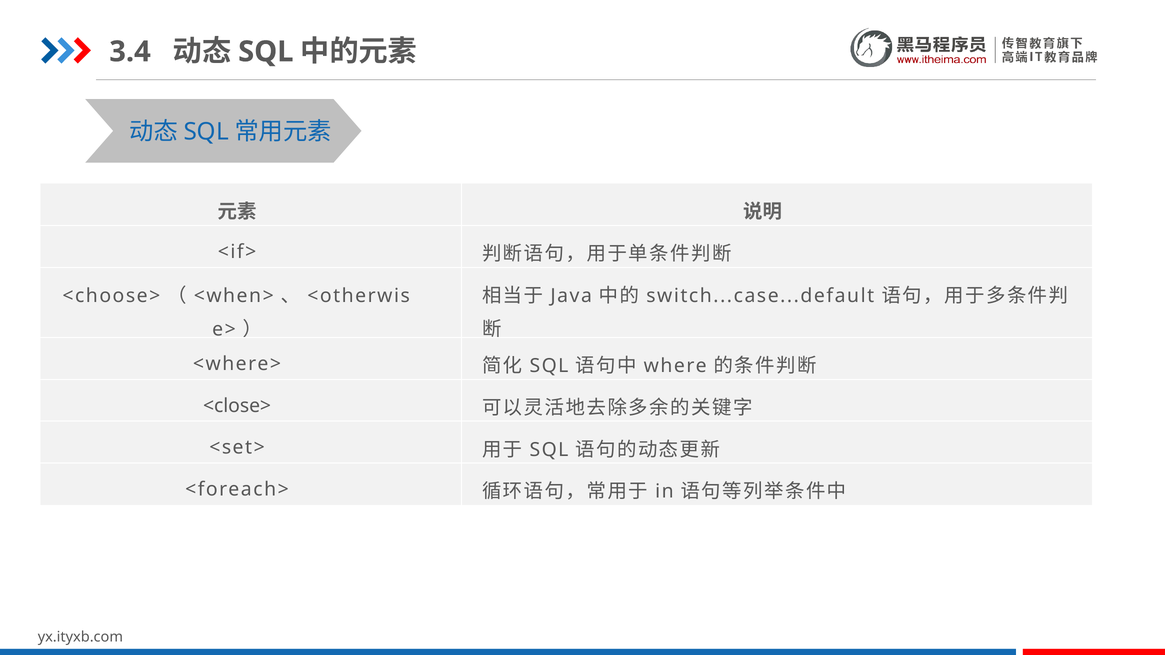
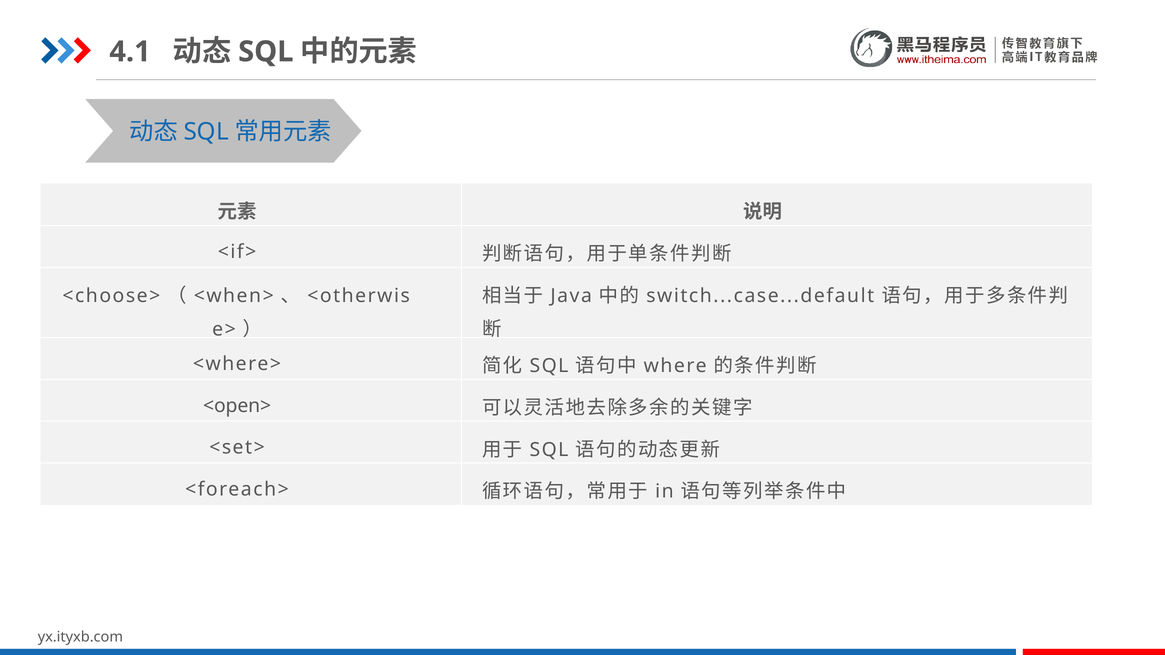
3.4: 3.4 -> 4.1 (130, 52)
<close>: <close> -> <open> (237, 406)
